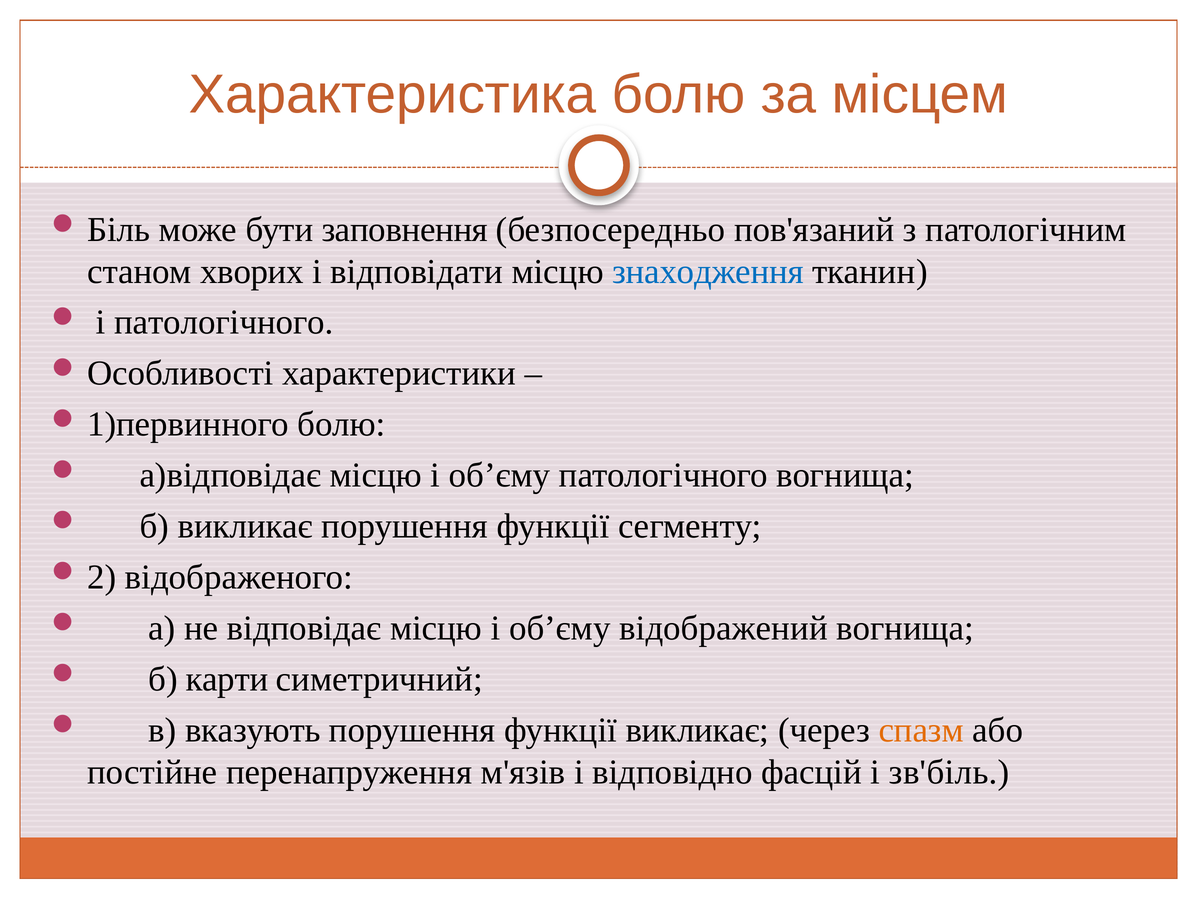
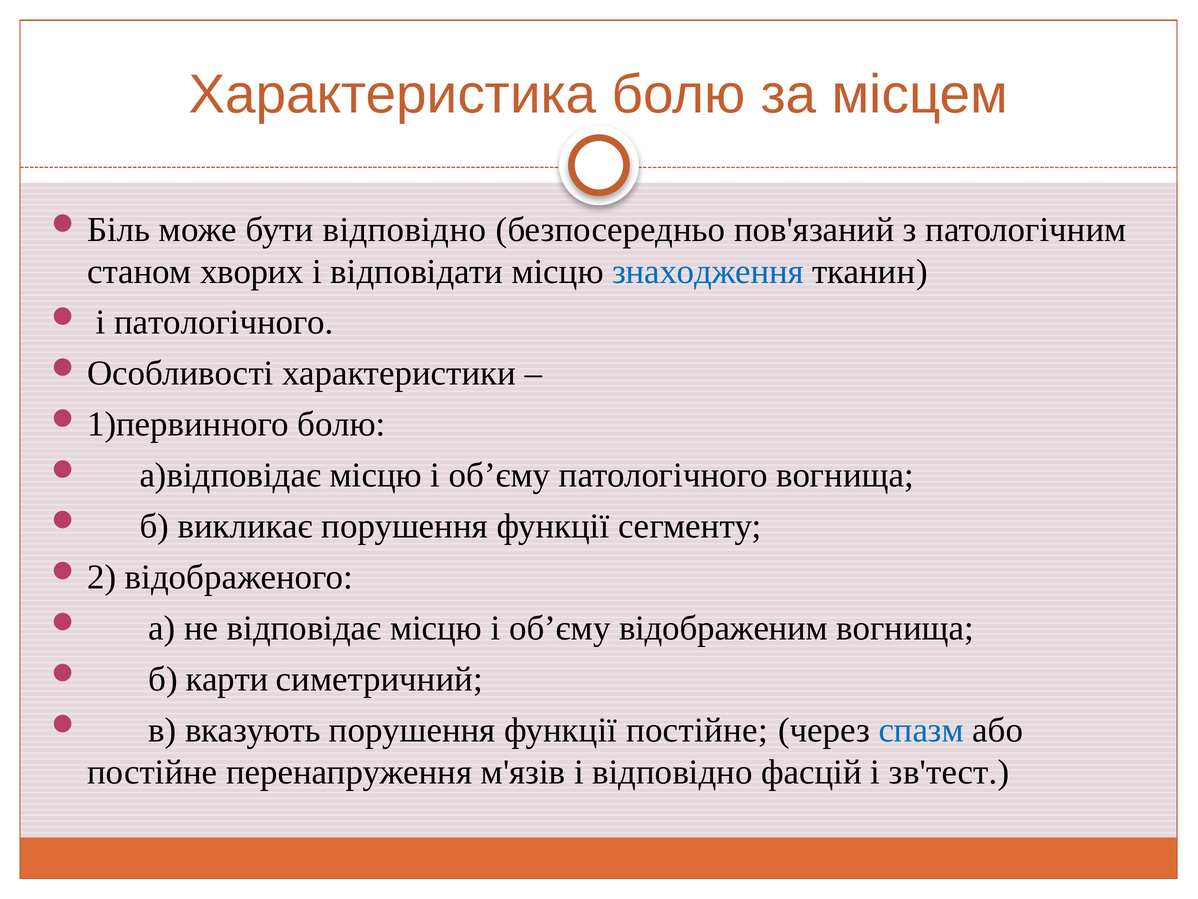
бути заповнення: заповнення -> відповідно (404, 229)
відображений: відображений -> відображеним (724, 628)
функції викликає: викликає -> постійне (697, 730)
спазм colour: orange -> blue (921, 730)
зв'біль: зв'біль -> зв'тест (949, 772)
